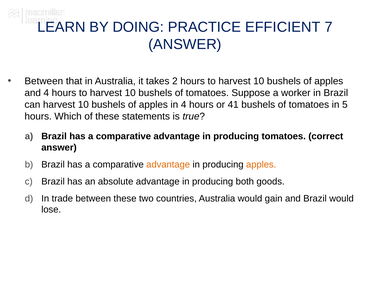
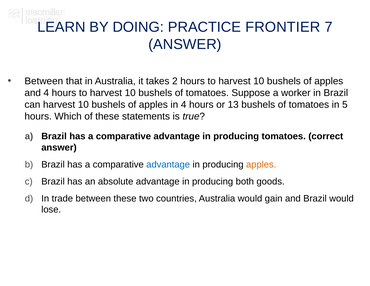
EFFICIENT: EFFICIENT -> FRONTIER (283, 27)
41: 41 -> 13 (233, 105)
advantage colour: orange -> blue (168, 165)
